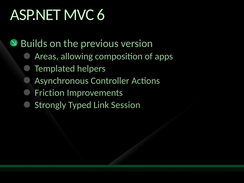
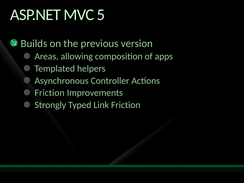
6: 6 -> 5 (101, 15)
Link Session: Session -> Friction (126, 105)
